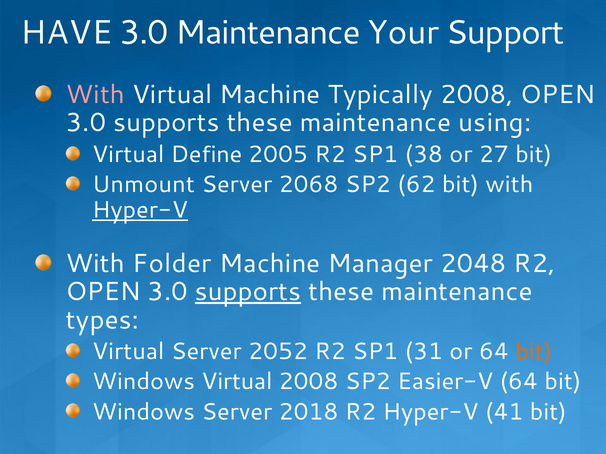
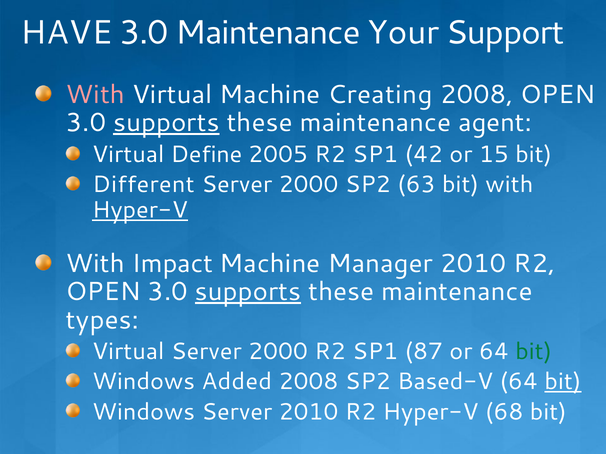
Typically: Typically -> Creating (380, 95)
supports underline: none -> present (166, 123)
using: using -> agent (495, 123)
38: 38 -> 42 (424, 155)
27: 27 -> 15 (494, 155)
Unmount: Unmount -> Different (143, 185)
2068: 2068 -> 2000 (308, 185)
62: 62 -> 63 (416, 185)
Folder: Folder -> Impact (172, 264)
Manager 2048: 2048 -> 2010 (473, 264)
Virtual Server 2052: 2052 -> 2000 (278, 352)
31: 31 -> 87 (424, 352)
bit colour: orange -> green (534, 352)
Windows Virtual: Virtual -> Added (237, 382)
Easier-V: Easier-V -> Based-V (445, 382)
bit underline: none -> present (563, 382)
Server 2018: 2018 -> 2010 (308, 412)
41: 41 -> 68 (504, 412)
